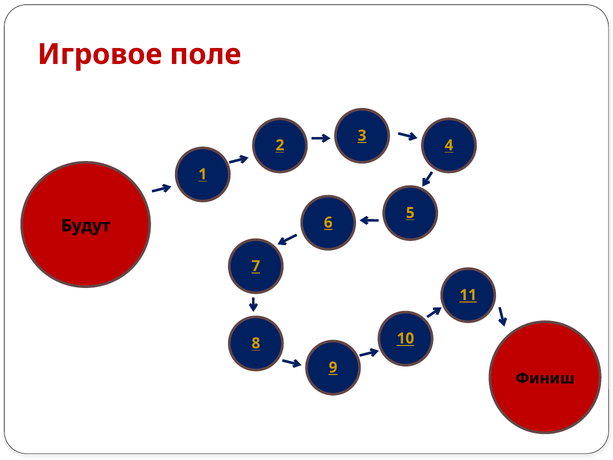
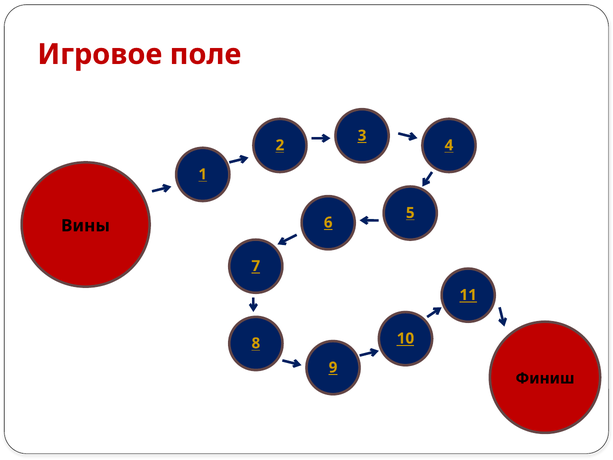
Будут: Будут -> Вины (86, 226)
